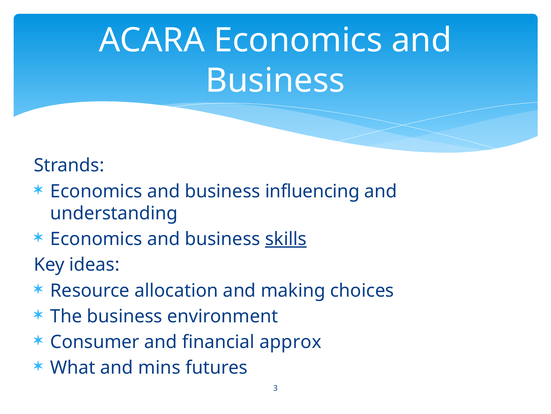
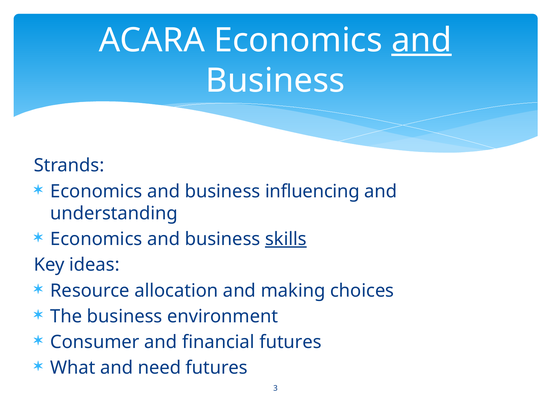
and underline: none -> present (422, 40)
financial approx: approx -> futures (290, 342)
mins: mins -> need (159, 367)
